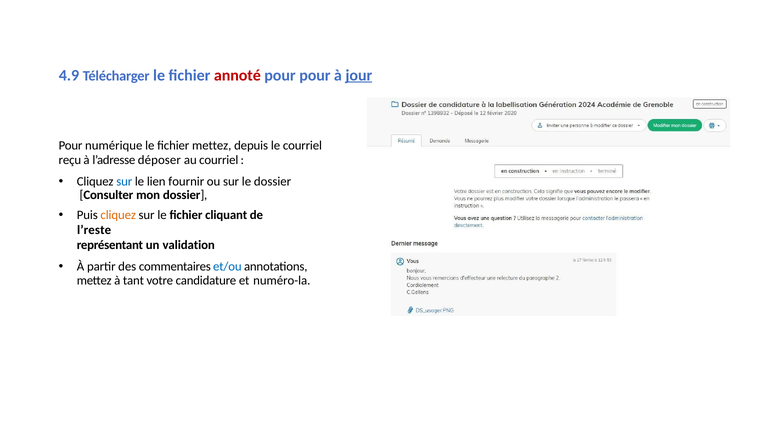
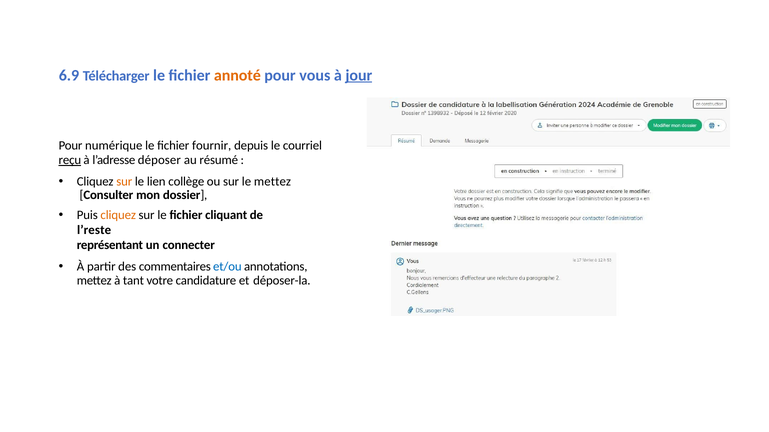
4.9: 4.9 -> 6.9 (69, 75)
annoté colour: red -> orange (237, 75)
pour pour: pour -> vous (315, 75)
fichier mettez: mettez -> fournir (212, 146)
reçu underline: none -> present (70, 160)
au courriel: courriel -> résumé (219, 160)
sur colour: blue -> orange (124, 182)
fournir: fournir -> collège (186, 182)
le dossier: dossier -> mettez (273, 182)
validation: validation -> connecter (189, 245)
numéro-la: numéro-la -> déposer-la (282, 281)
